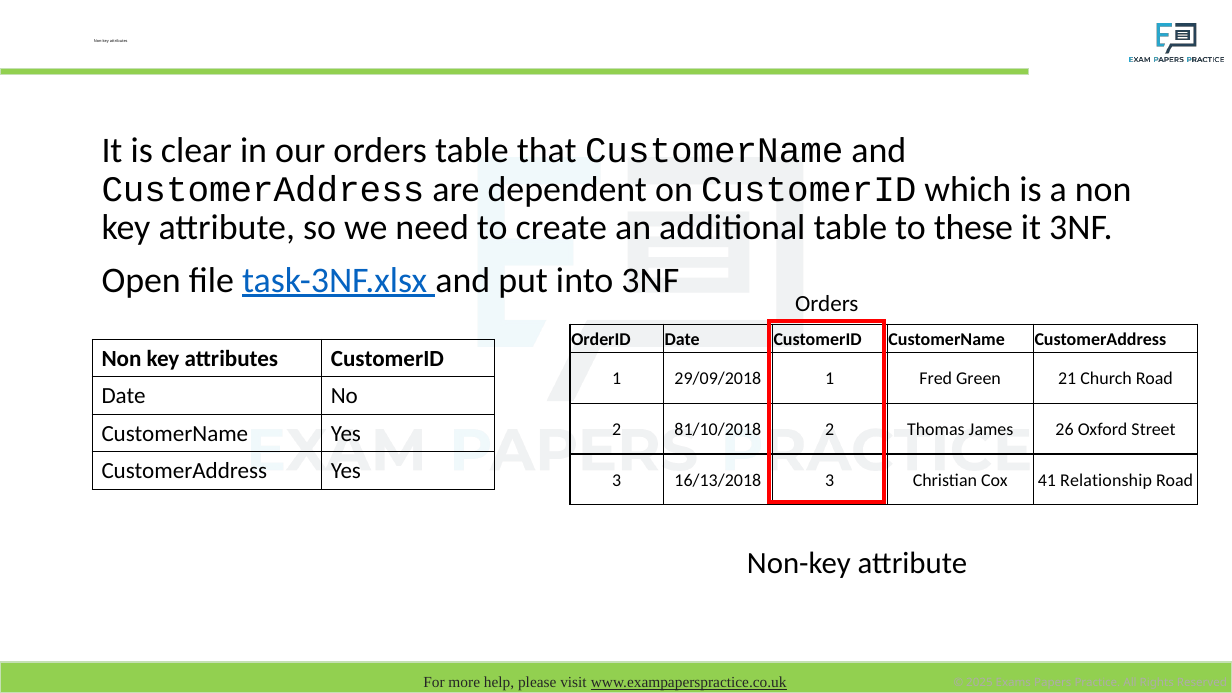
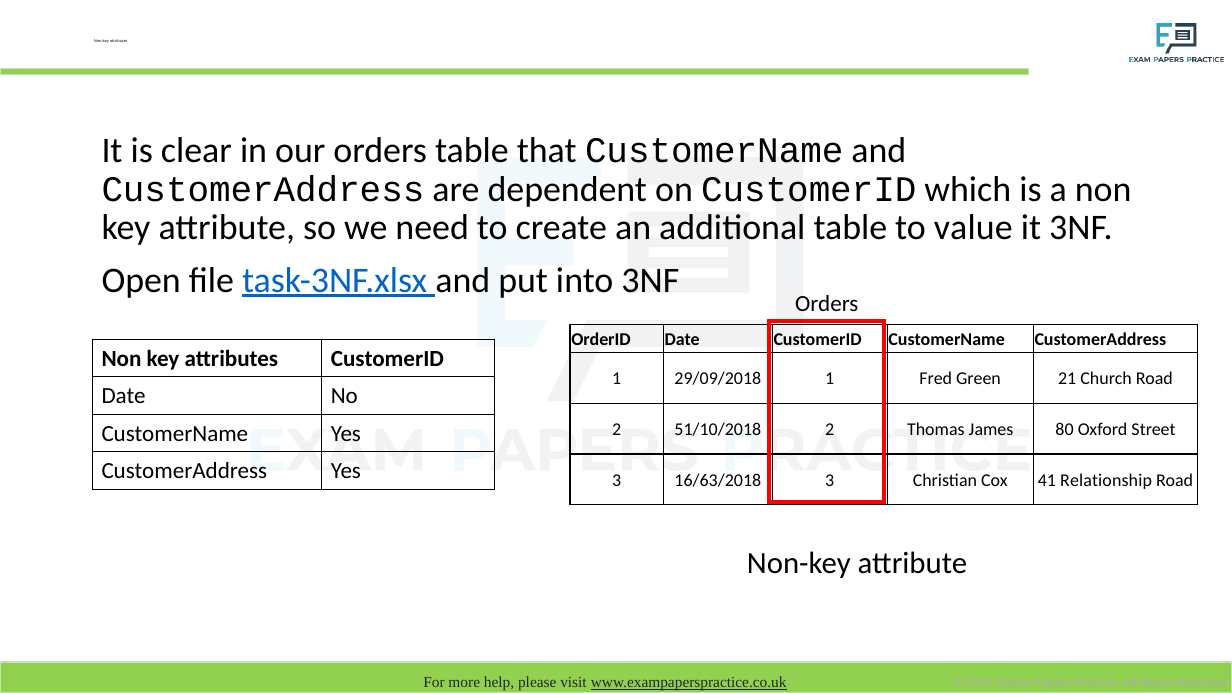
these: these -> value (973, 228)
81/10/2018: 81/10/2018 -> 51/10/2018 (718, 429)
26: 26 -> 80 (1065, 429)
16/13/2018: 16/13/2018 -> 16/63/2018 (718, 480)
